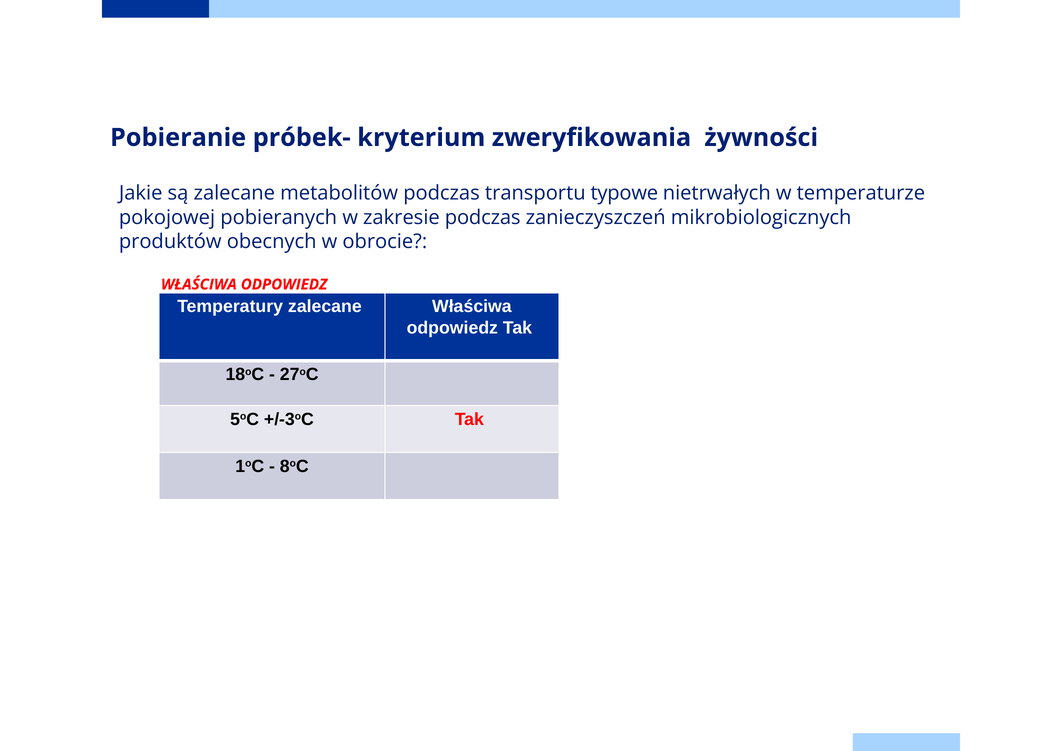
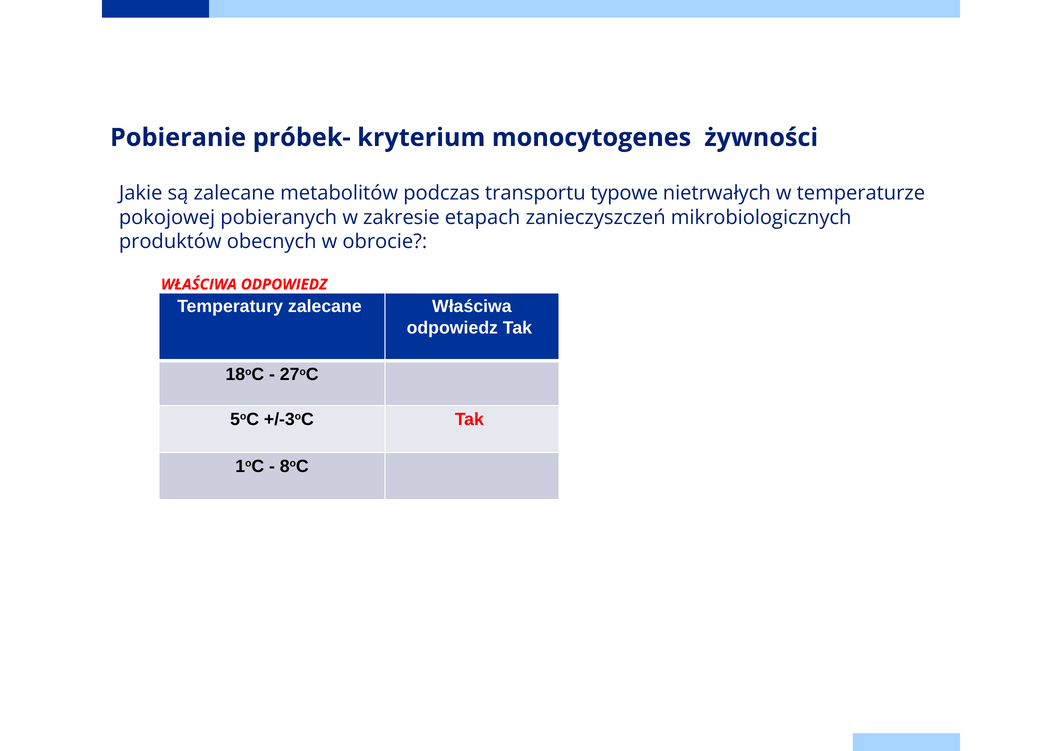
zweryfikowania: zweryfikowania -> monocytogenes (592, 138)
zakresie podczas: podczas -> etapach (483, 217)
